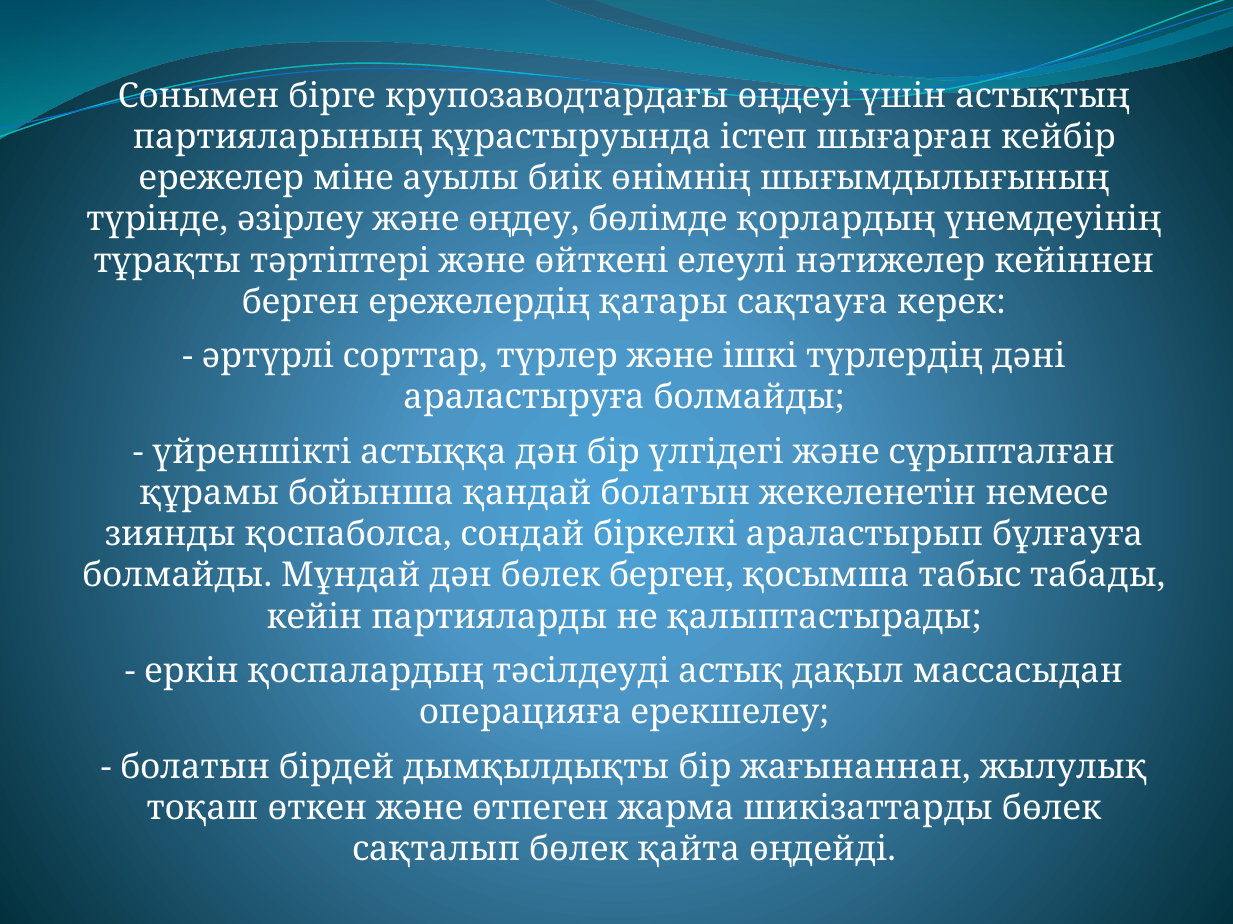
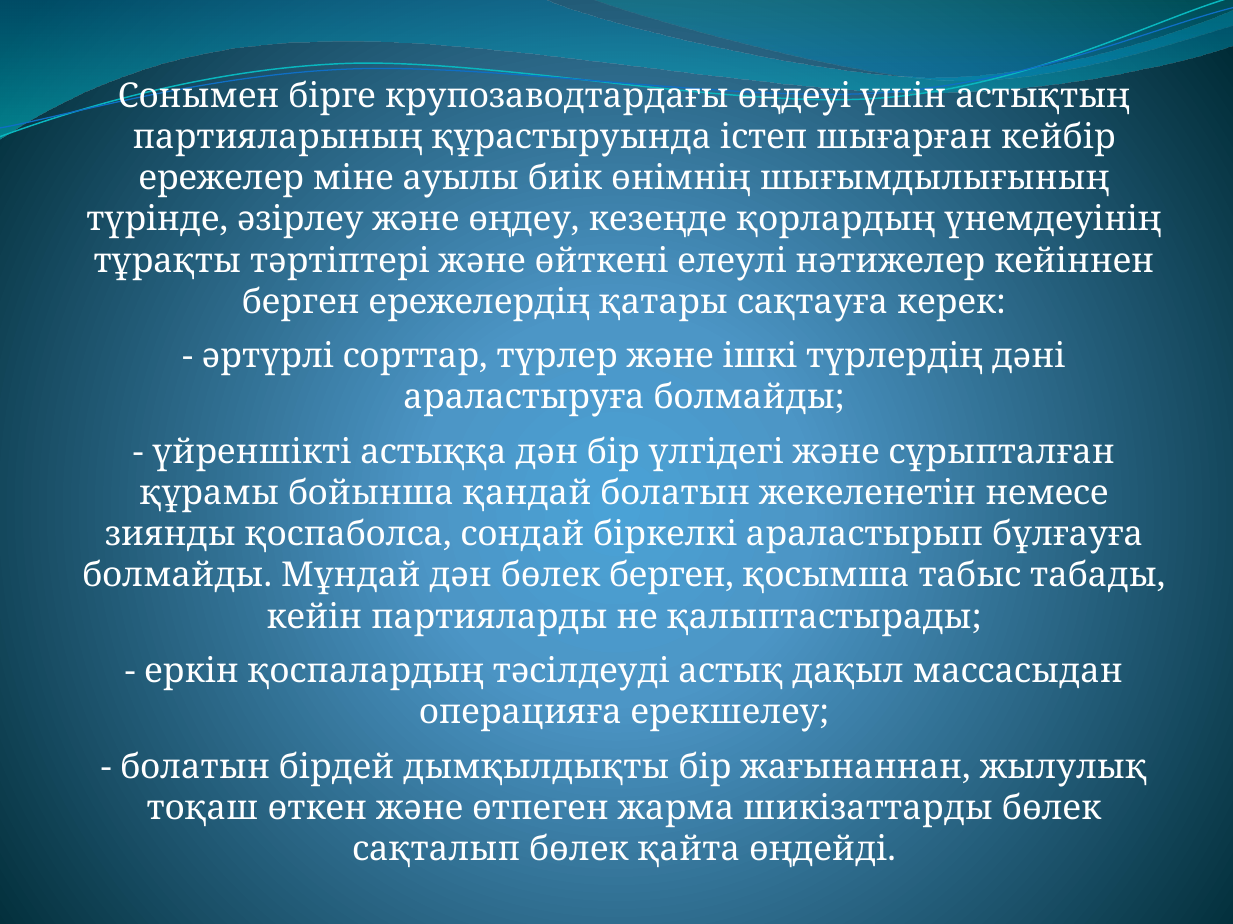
бөлiмде: бөлiмде -> кезеңде (658, 220)
